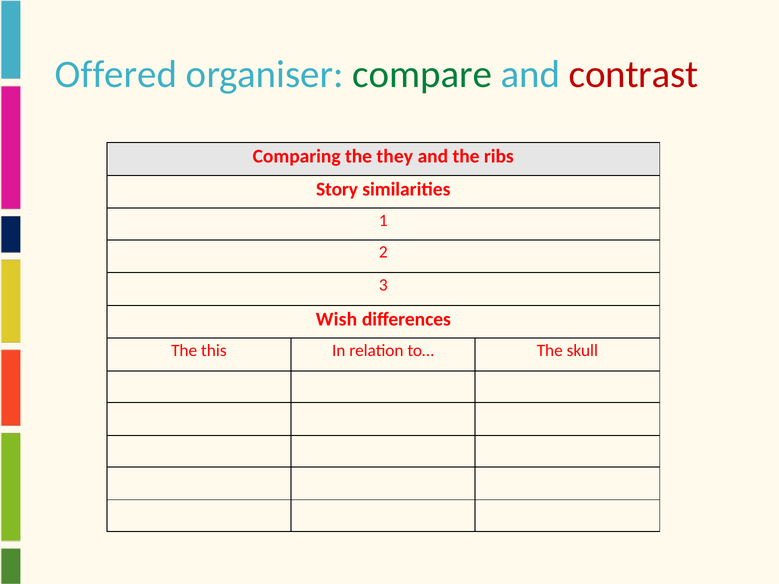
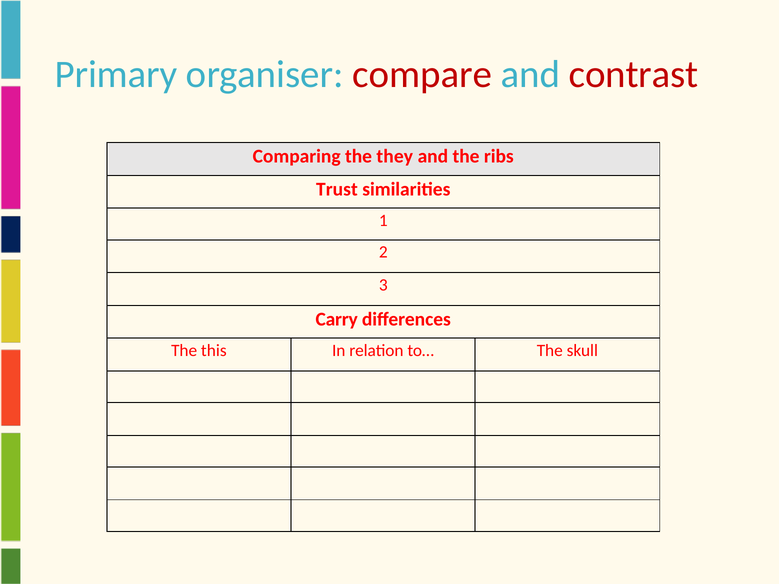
Offered: Offered -> Primary (116, 74)
compare colour: green -> red (422, 74)
Story: Story -> Trust (337, 189)
Wish: Wish -> Carry (337, 319)
